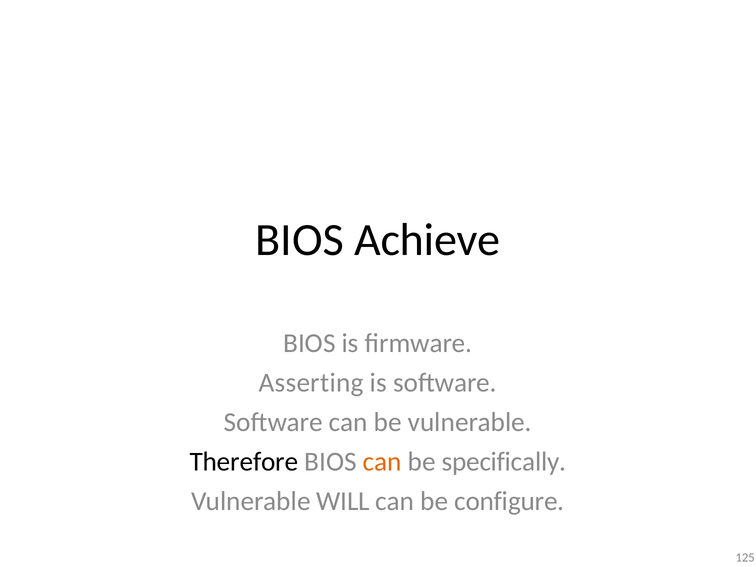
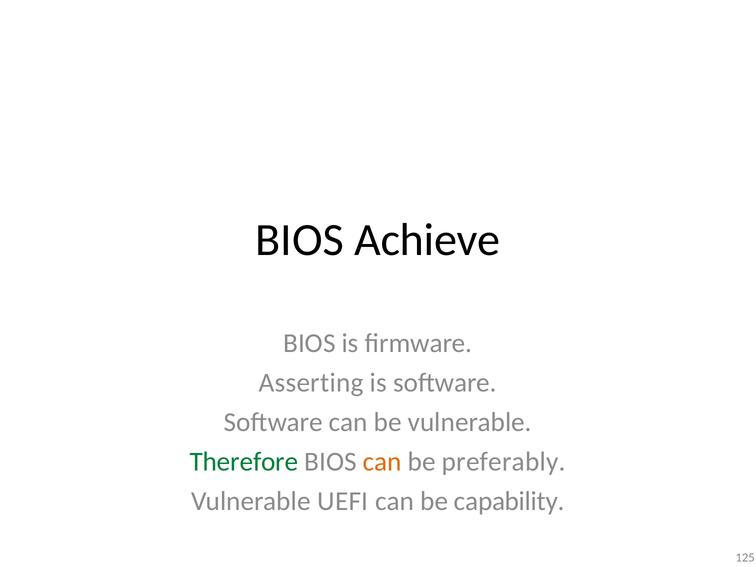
Therefore colour: black -> green (244, 462)
specifically: specifically -> preferably (504, 462)
WILL: WILL -> UEFI (343, 501)
configure: configure -> capability (509, 501)
